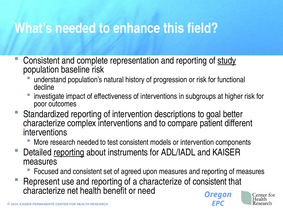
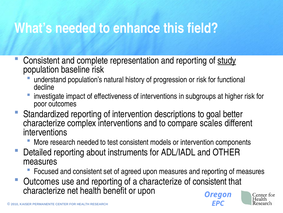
patient: patient -> scales (211, 123)
reporting underline: present -> none (69, 152)
and KAISER: KAISER -> OTHER (226, 152)
Represent: Represent -> Outcomes (41, 181)
or need: need -> upon (147, 190)
